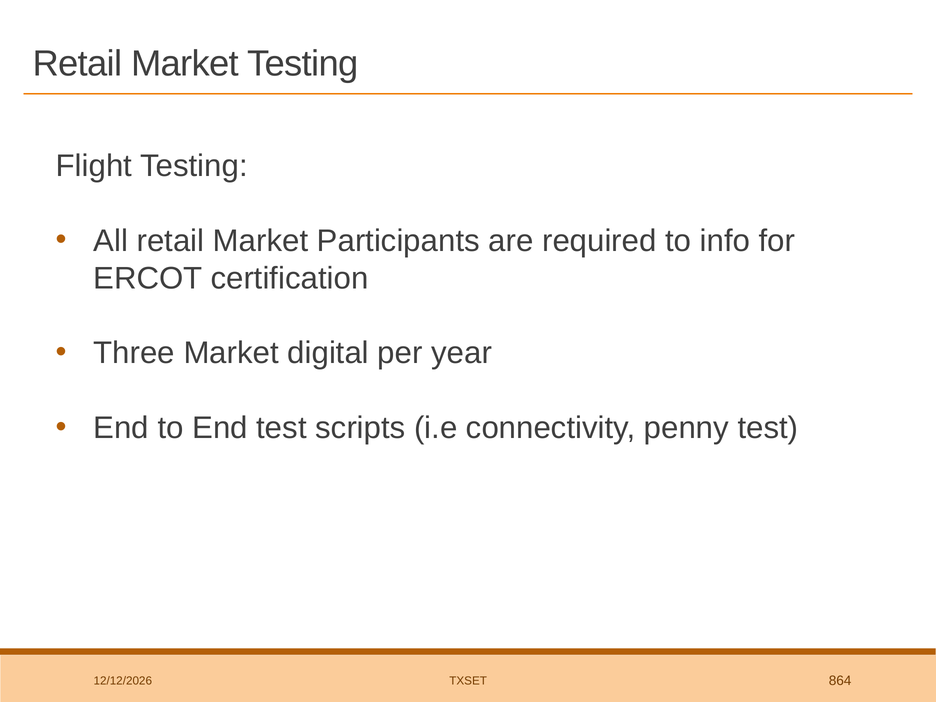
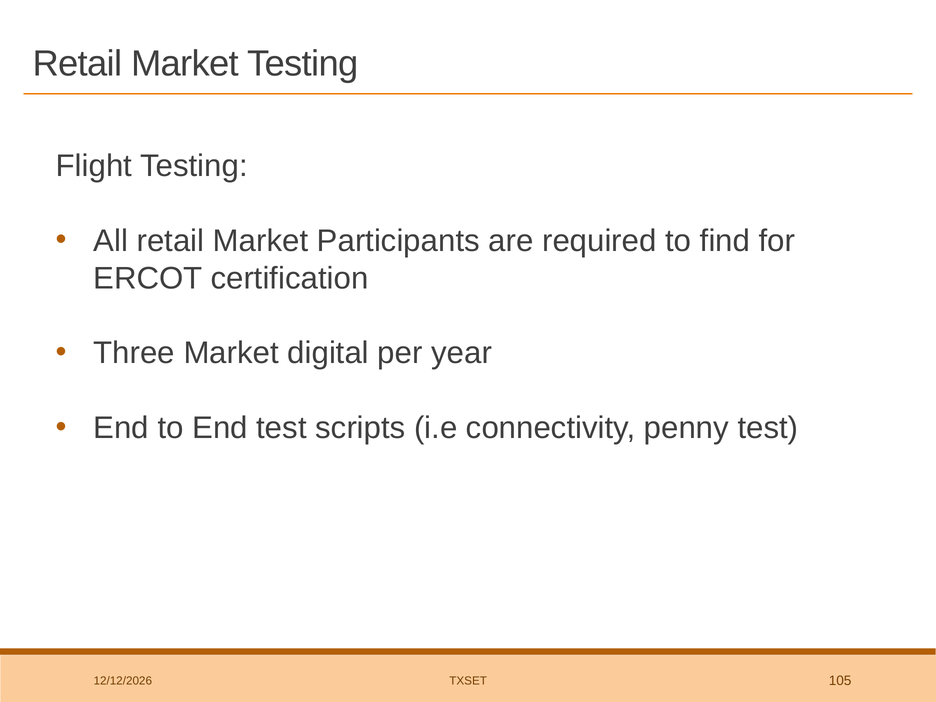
info: info -> find (725, 241)
864: 864 -> 105 (840, 681)
